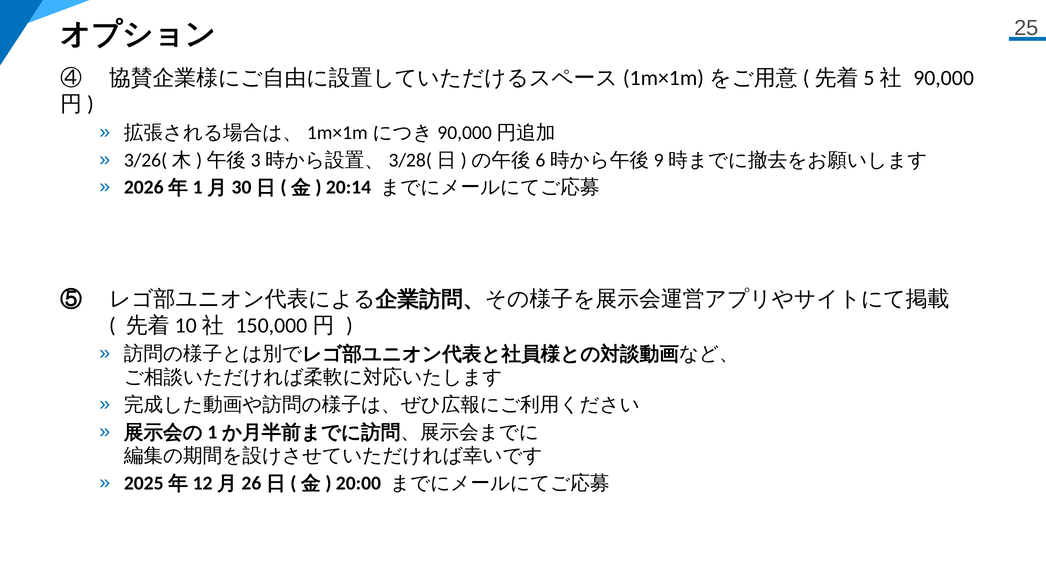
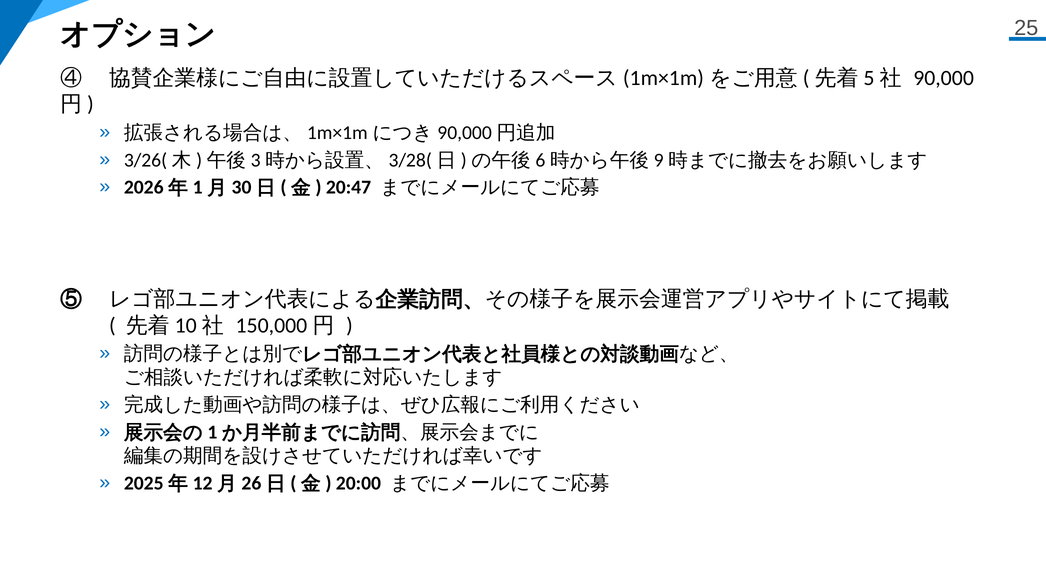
20:14: 20:14 -> 20:47 (348, 188)
